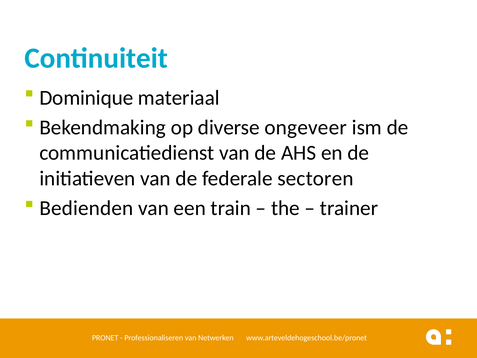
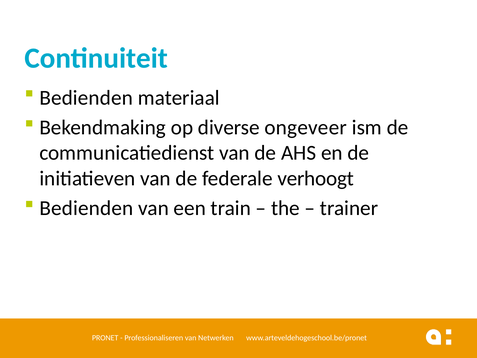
Dominique: Dominique -> Bedienden (86, 98)
sectoren: sectoren -> verhoogt (316, 178)
